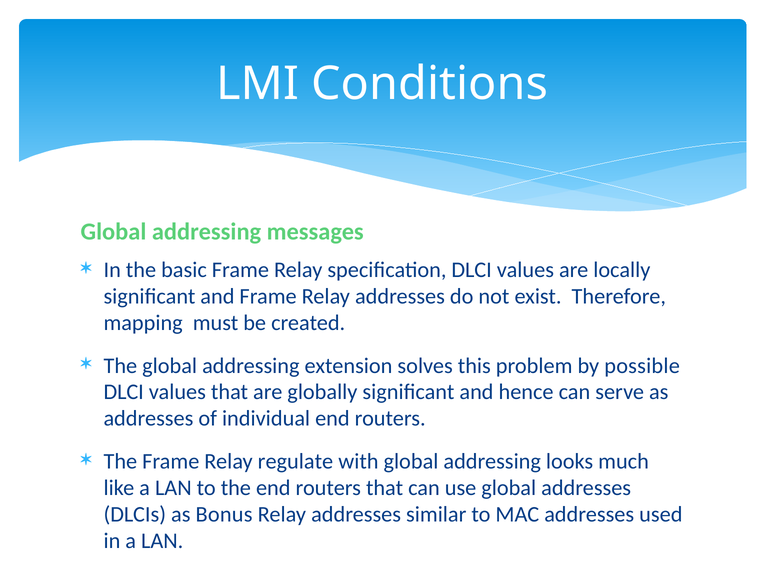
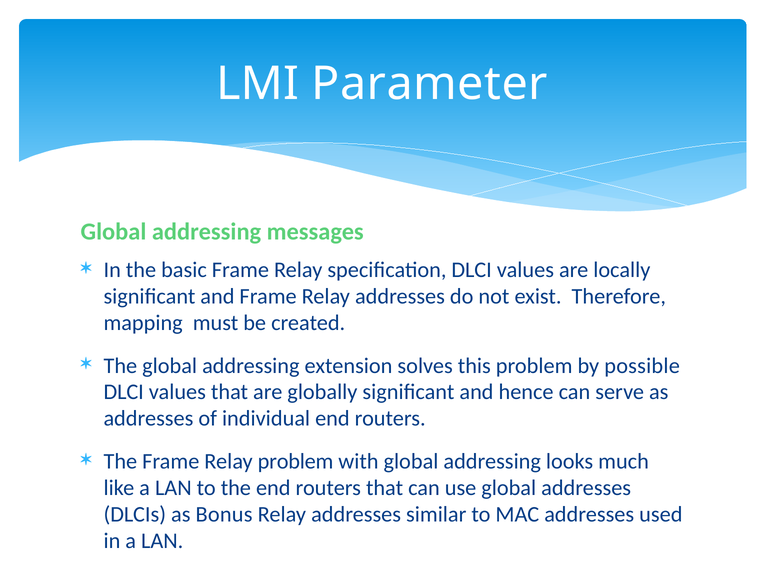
Conditions: Conditions -> Parameter (430, 84)
Relay regulate: regulate -> problem (296, 462)
